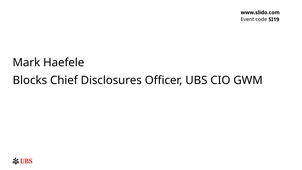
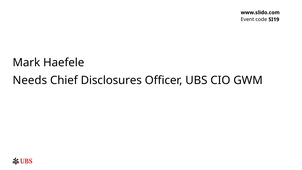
Blocks: Blocks -> Needs (30, 80)
